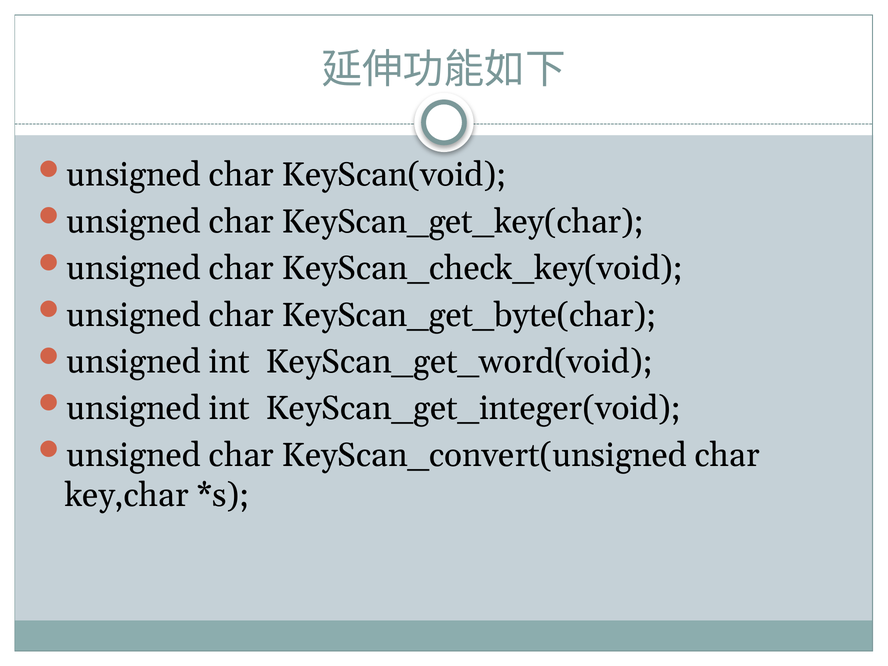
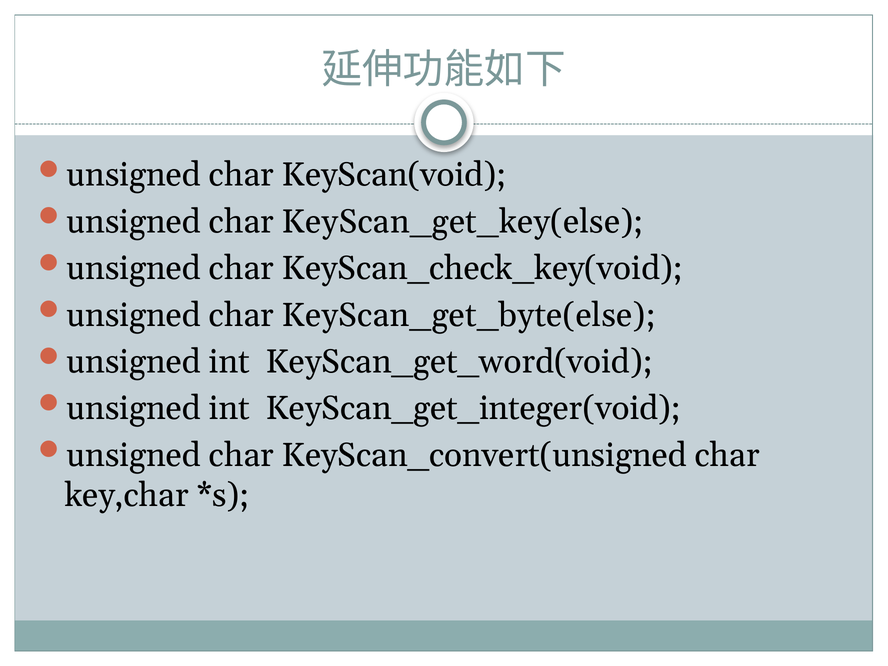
KeyScan_get_key(char: KeyScan_get_key(char -> KeyScan_get_key(else (463, 222)
KeyScan_get_byte(char: KeyScan_get_byte(char -> KeyScan_get_byte(else (469, 315)
